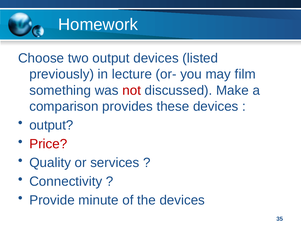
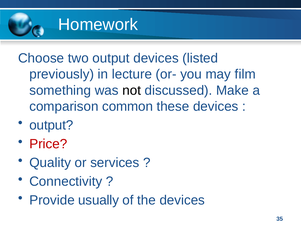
not colour: red -> black (132, 90)
provides: provides -> common (128, 106)
minute: minute -> usually (99, 200)
